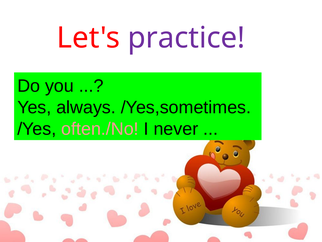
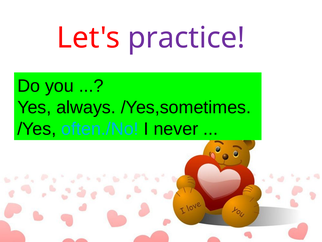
often./No colour: pink -> light blue (100, 129)
